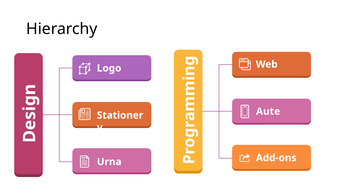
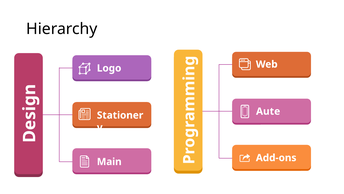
Urna: Urna -> Main (109, 161)
